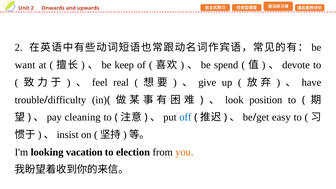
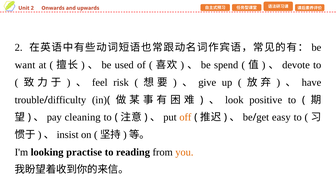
keep: keep -> used (124, 65)
real: real -> risk (121, 82)
position: position -> positive (266, 100)
off colour: blue -> orange (185, 117)
vacation: vacation -> practise (84, 152)
election: election -> reading (133, 152)
